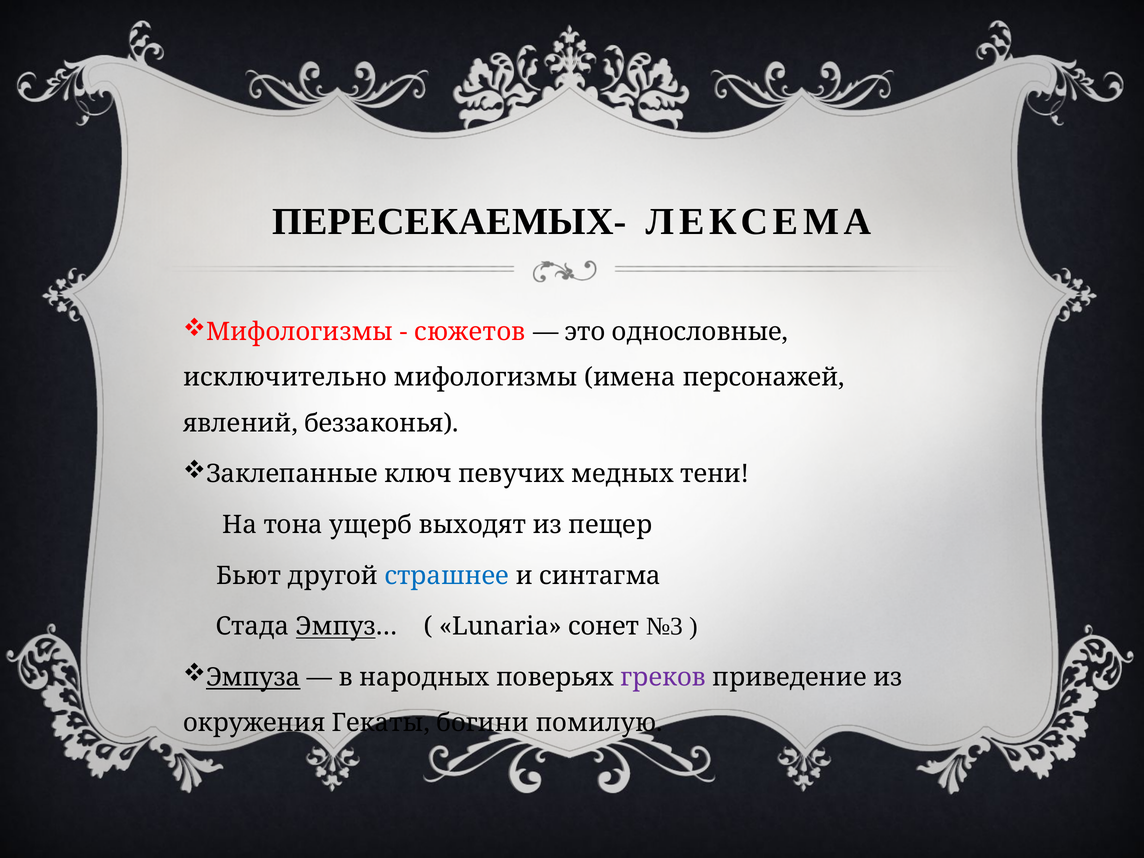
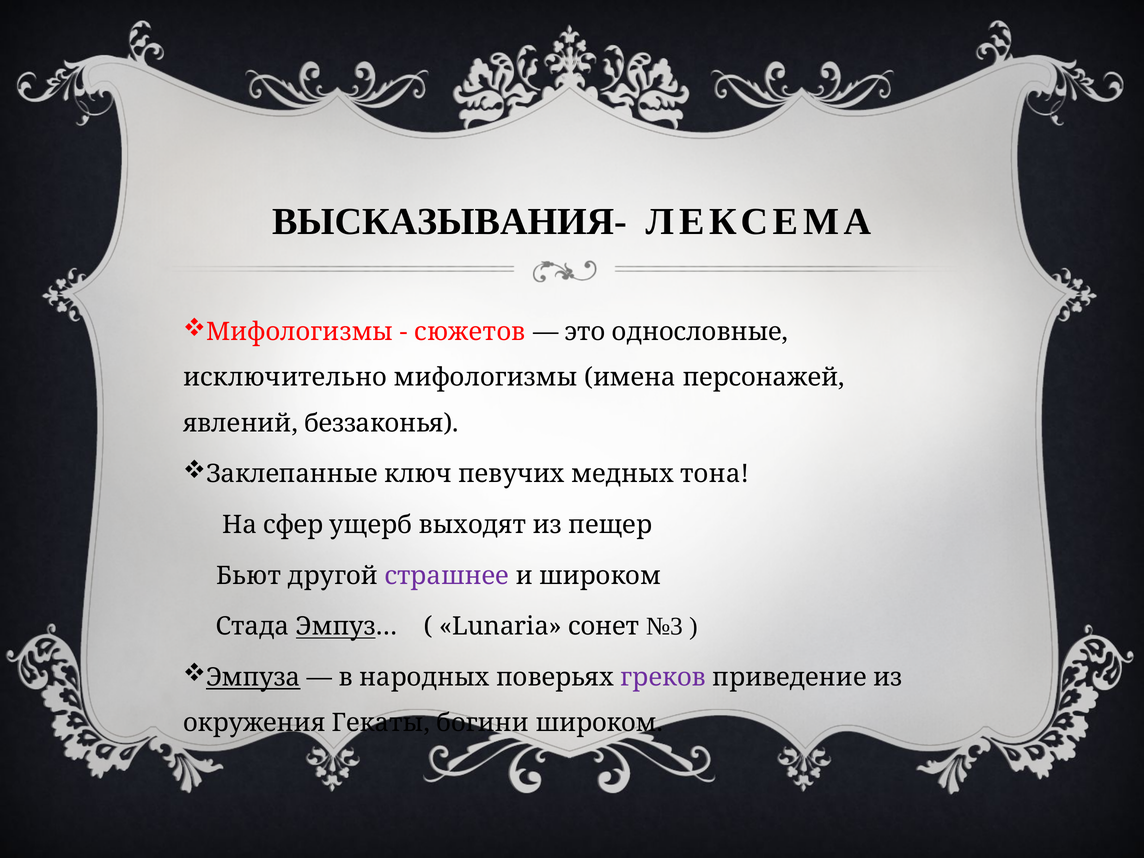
ПЕРЕСЕКАЕМЫХ-: ПЕРЕСЕКАЕМЫХ- -> ВЫСКАЗЫВАНИЯ- (450, 222)
тени: тени -> тона (715, 474)
тона: тона -> сфер (293, 525)
страшнее colour: blue -> purple (447, 576)
и синтагма: синтагма -> широком (600, 576)
богини помилую: помилую -> широком (599, 723)
